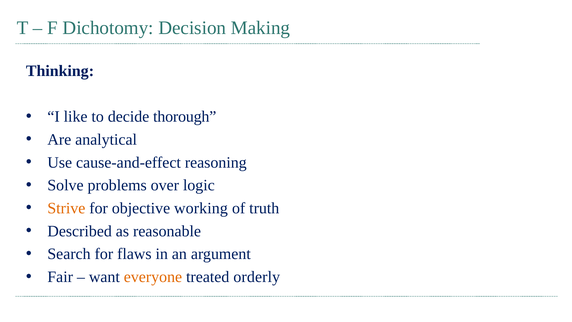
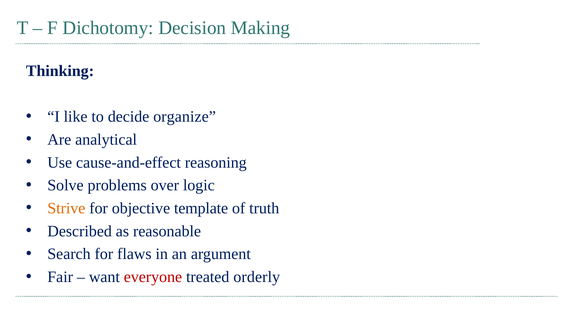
thorough: thorough -> organize (185, 117)
working: working -> template (201, 208)
everyone colour: orange -> red (153, 277)
